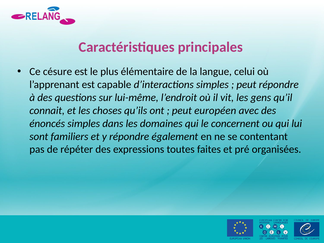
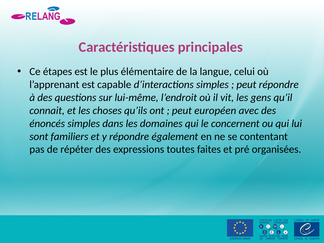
césure: césure -> étapes (58, 72)
